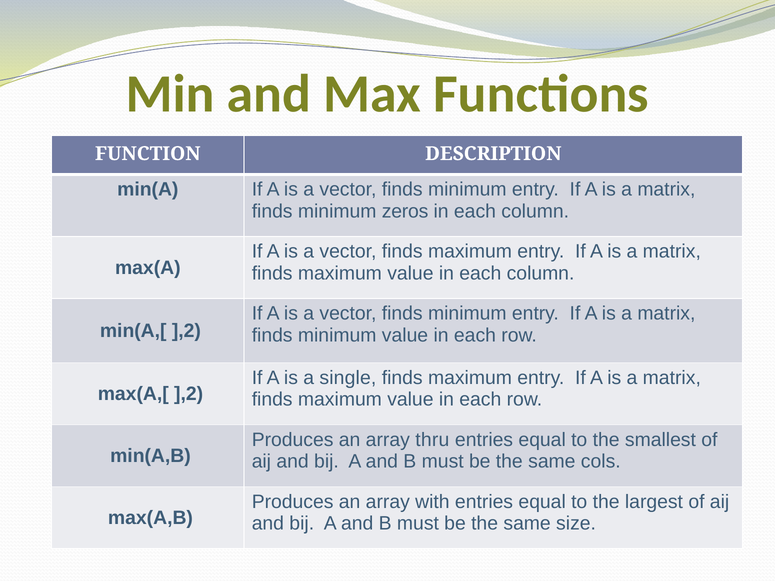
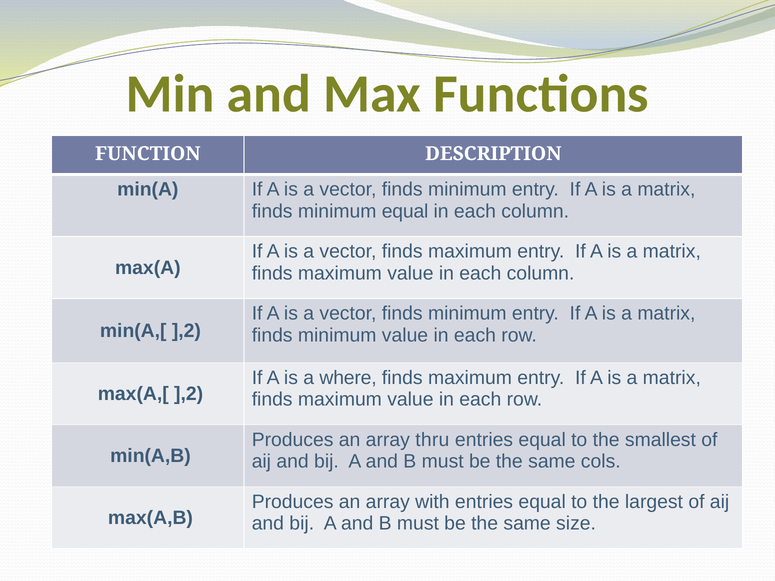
minimum zeros: zeros -> equal (405, 211)
single: single -> where (348, 378)
